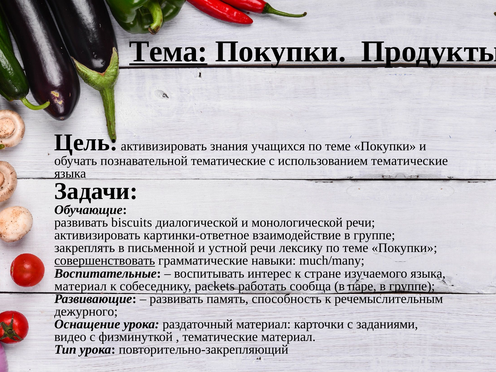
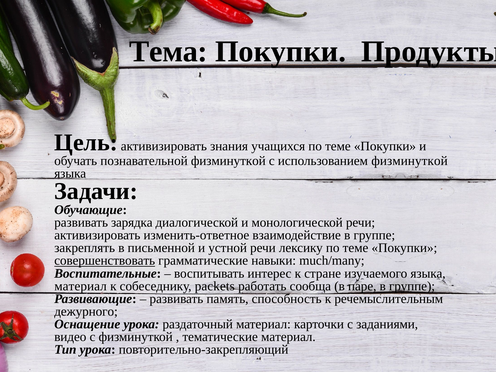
Тема underline: present -> none (169, 51)
познавательной тематические: тематические -> физминуткой (228, 161)
использованием тематические: тематические -> физминуткой (410, 161)
biscuits: biscuits -> зарядка (132, 223)
картинки-ответное: картинки-ответное -> изменить-ответное (196, 235)
